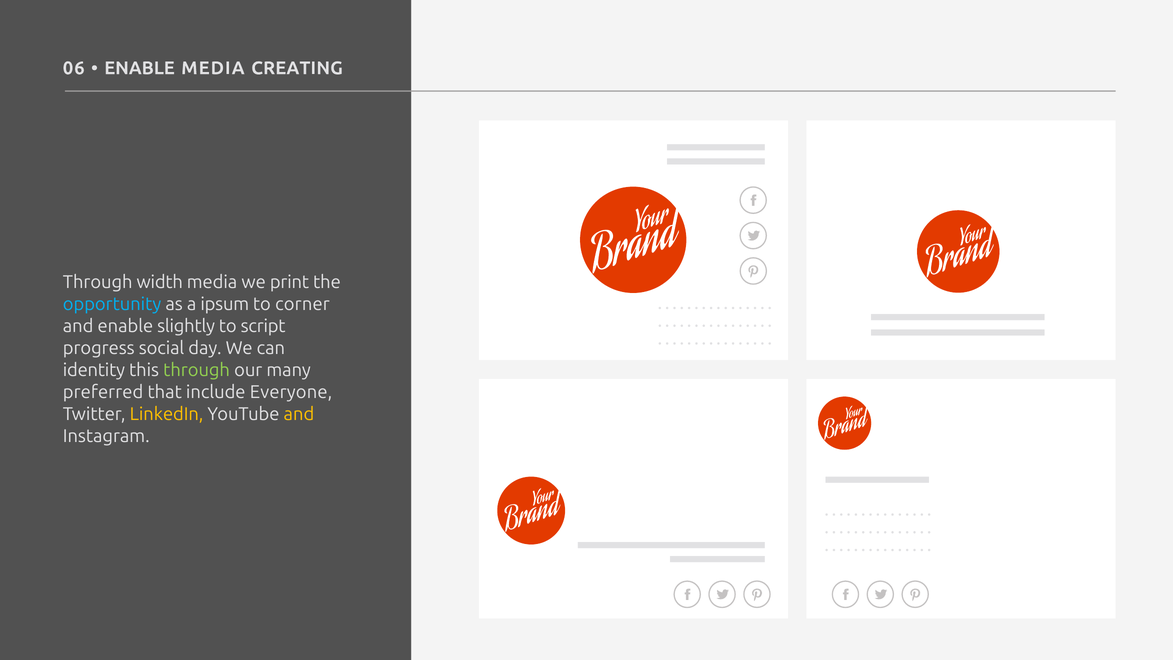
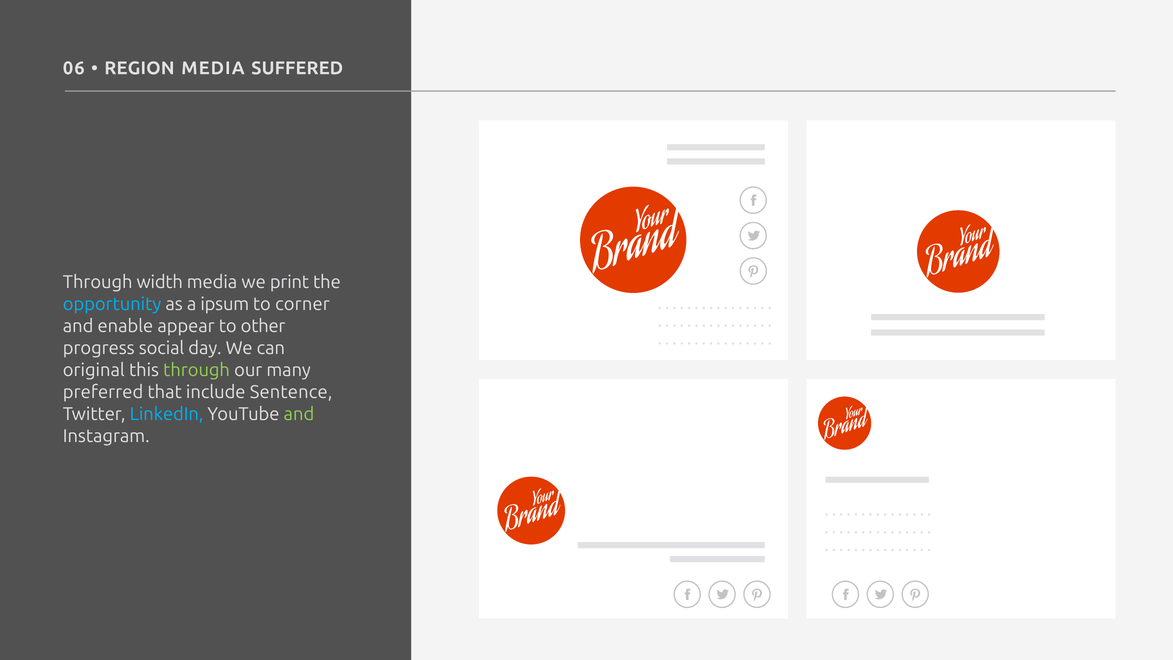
ENABLE: ENABLE -> REGION (139, 68)
CREATING: CREATING -> SUFFERED (297, 68)
slightly: slightly -> appear (186, 326)
script: script -> other (263, 326)
identity: identity -> original (94, 370)
Everyone: Everyone -> Sentence (291, 392)
LinkedIn colour: yellow -> light blue (167, 414)
and colour: yellow -> light green (299, 414)
